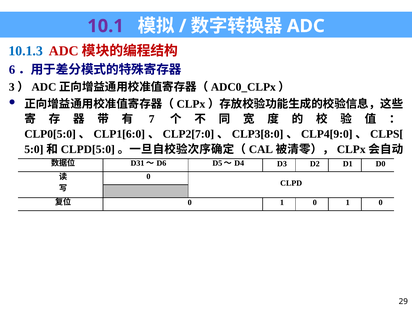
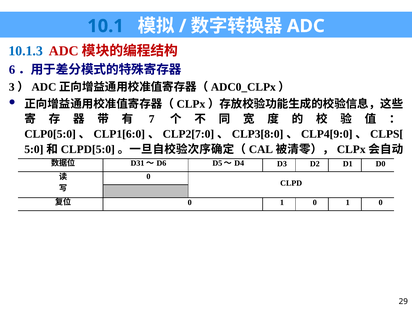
10.1 colour: purple -> blue (106, 26)
